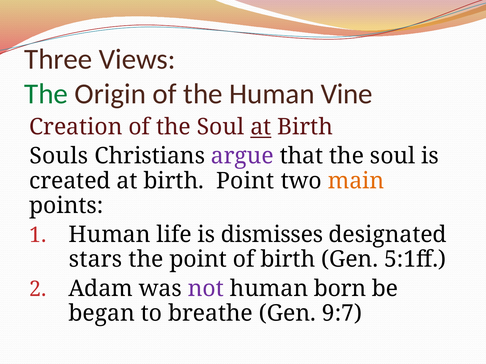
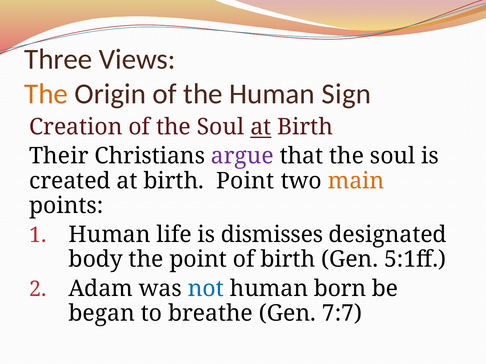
The colour: green -> orange (46, 94)
Vine: Vine -> Sign (346, 94)
Souls: Souls -> Their (59, 156)
stars: stars -> body (96, 260)
not colour: purple -> blue (206, 289)
9:7: 9:7 -> 7:7 (342, 314)
